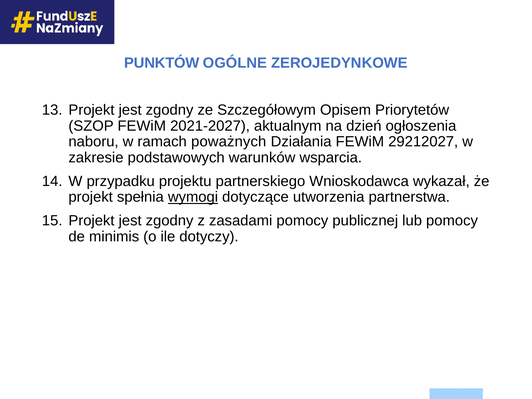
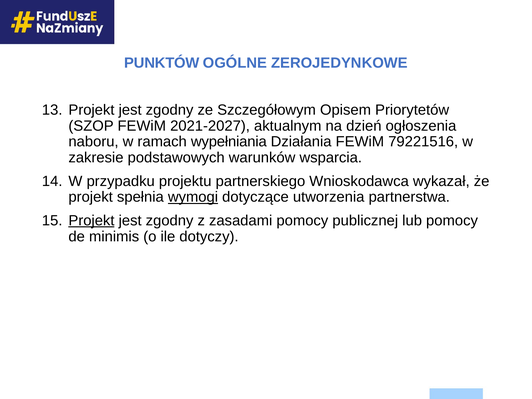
poważnych: poważnych -> wypełniania (229, 142)
29212027: 29212027 -> 79221516 (423, 142)
Projekt underline: none -> present (91, 220)
